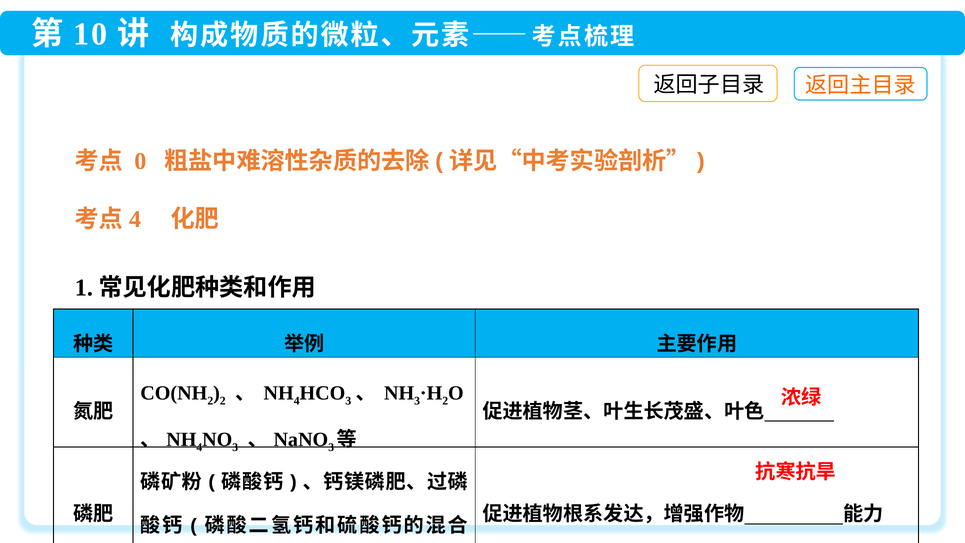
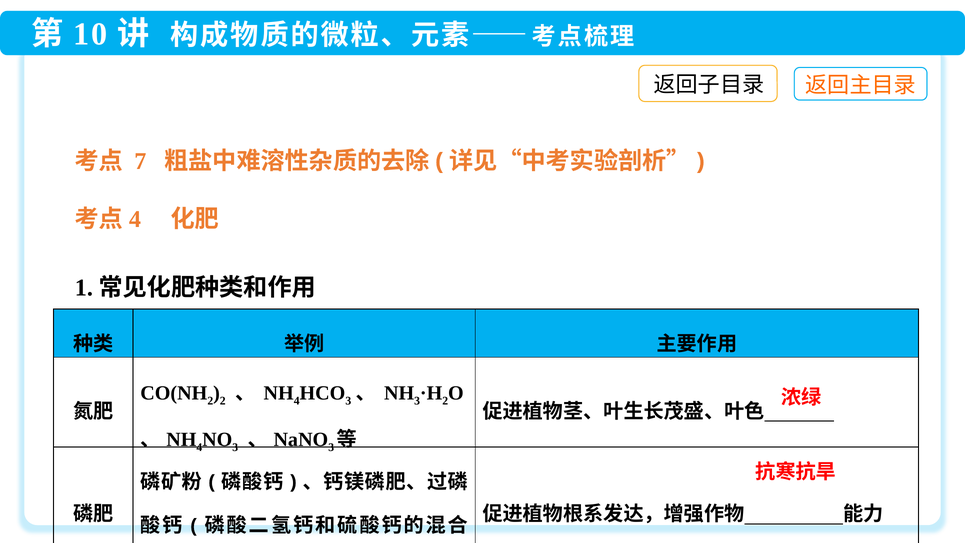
0: 0 -> 7 (140, 161)
